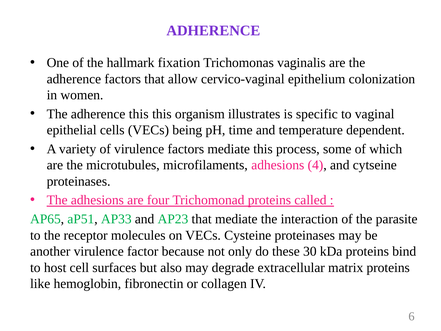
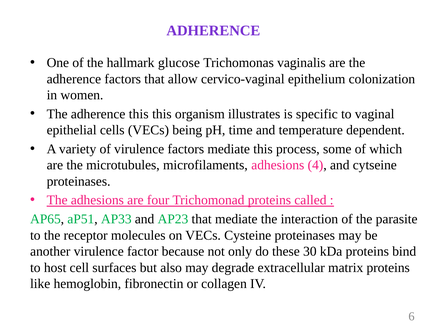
fixation: fixation -> glucose (179, 63)
